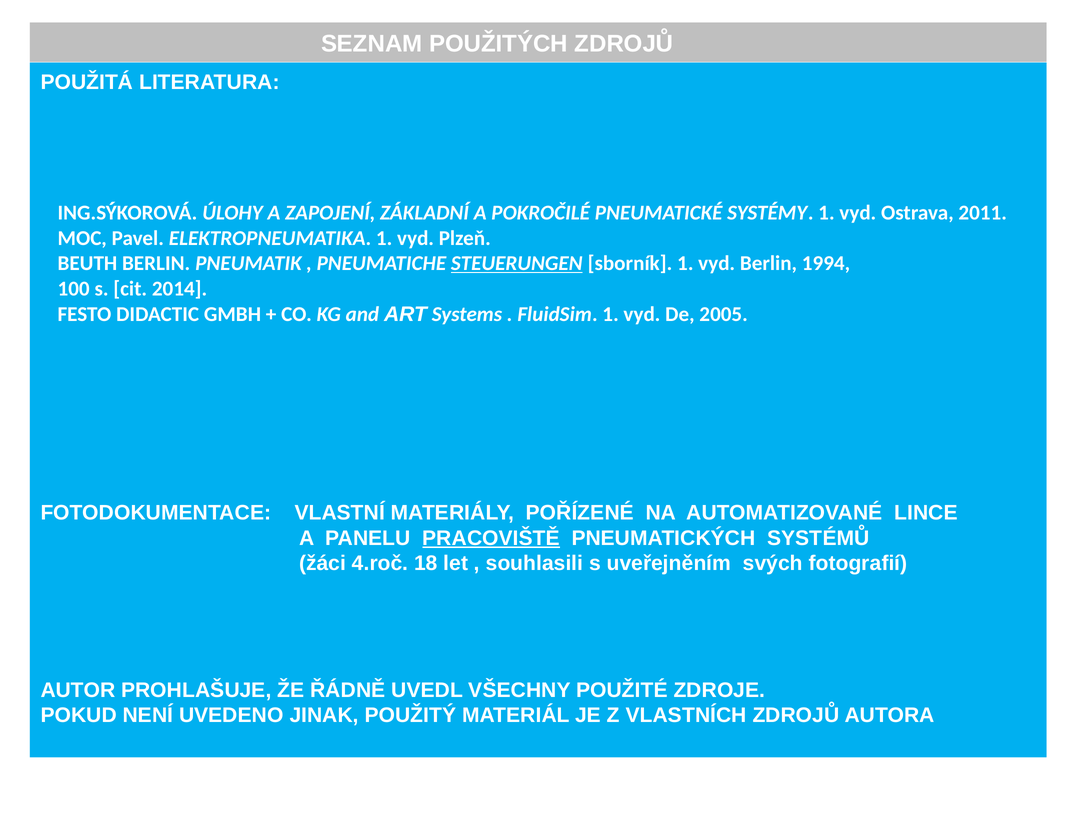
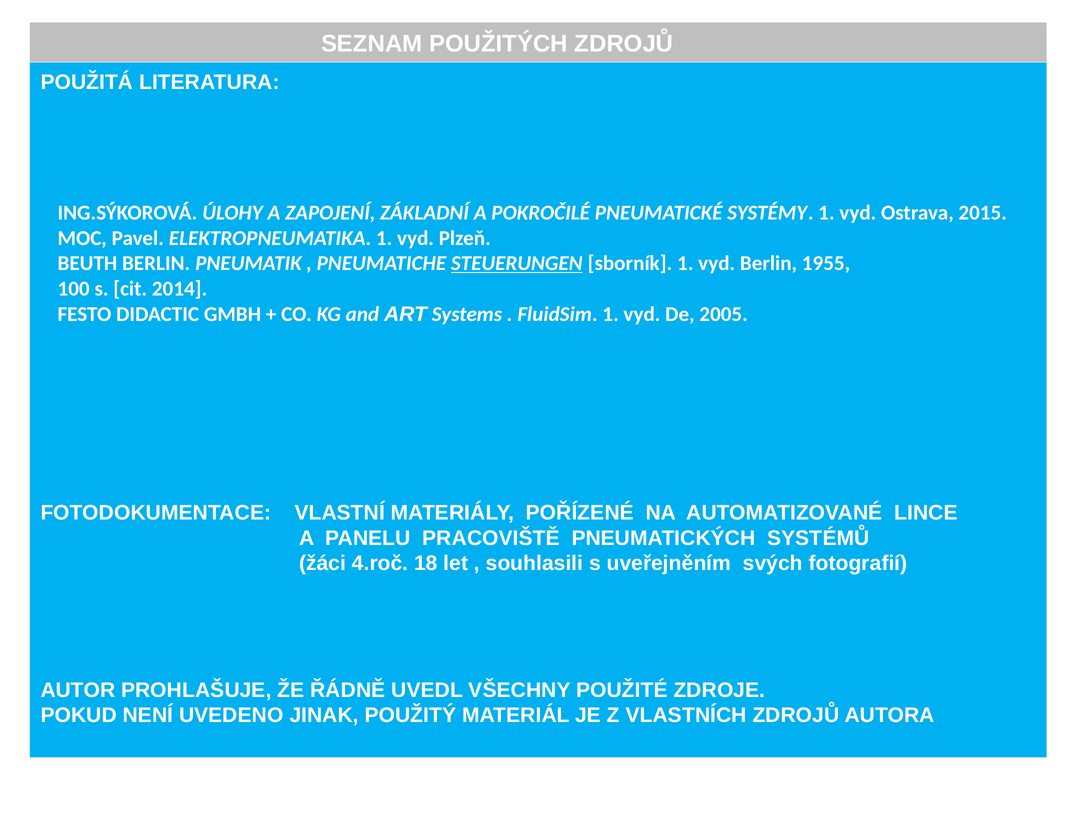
2011: 2011 -> 2015 (983, 213)
1994: 1994 -> 1955 (826, 263)
PRACOVIŠTĚ underline: present -> none (491, 538)
